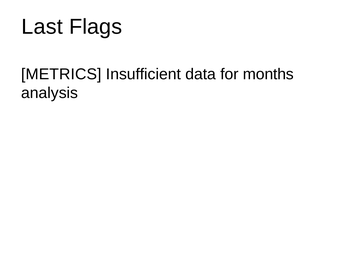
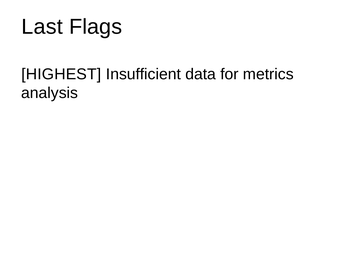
METRICS: METRICS -> HIGHEST (61, 74)
months: months -> metrics (268, 74)
